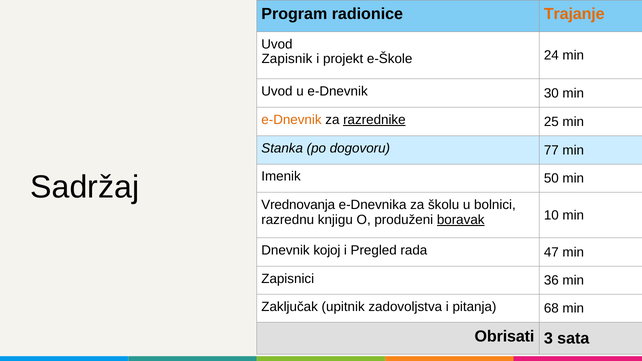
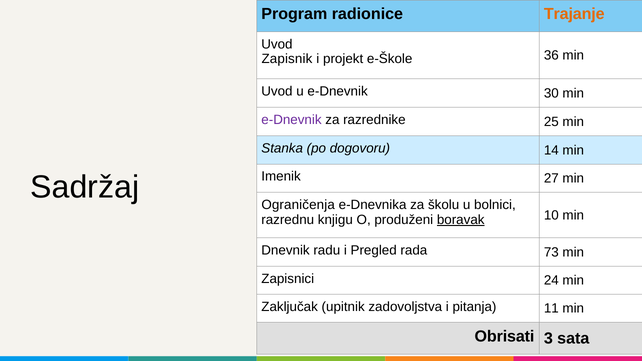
24: 24 -> 36 (551, 56)
e-Dnevnik colour: orange -> purple (291, 120)
razrednike underline: present -> none (374, 120)
77: 77 -> 14 (551, 150)
50: 50 -> 27 (551, 178)
Vrednovanja: Vrednovanja -> Ograničenja (298, 205)
kojoj: kojoj -> radu (327, 251)
47: 47 -> 73 (551, 252)
36: 36 -> 24 (551, 281)
68: 68 -> 11 (551, 309)
